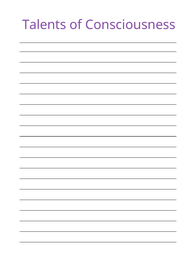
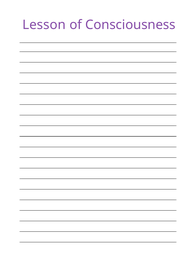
Talents: Talents -> Lesson (44, 25)
